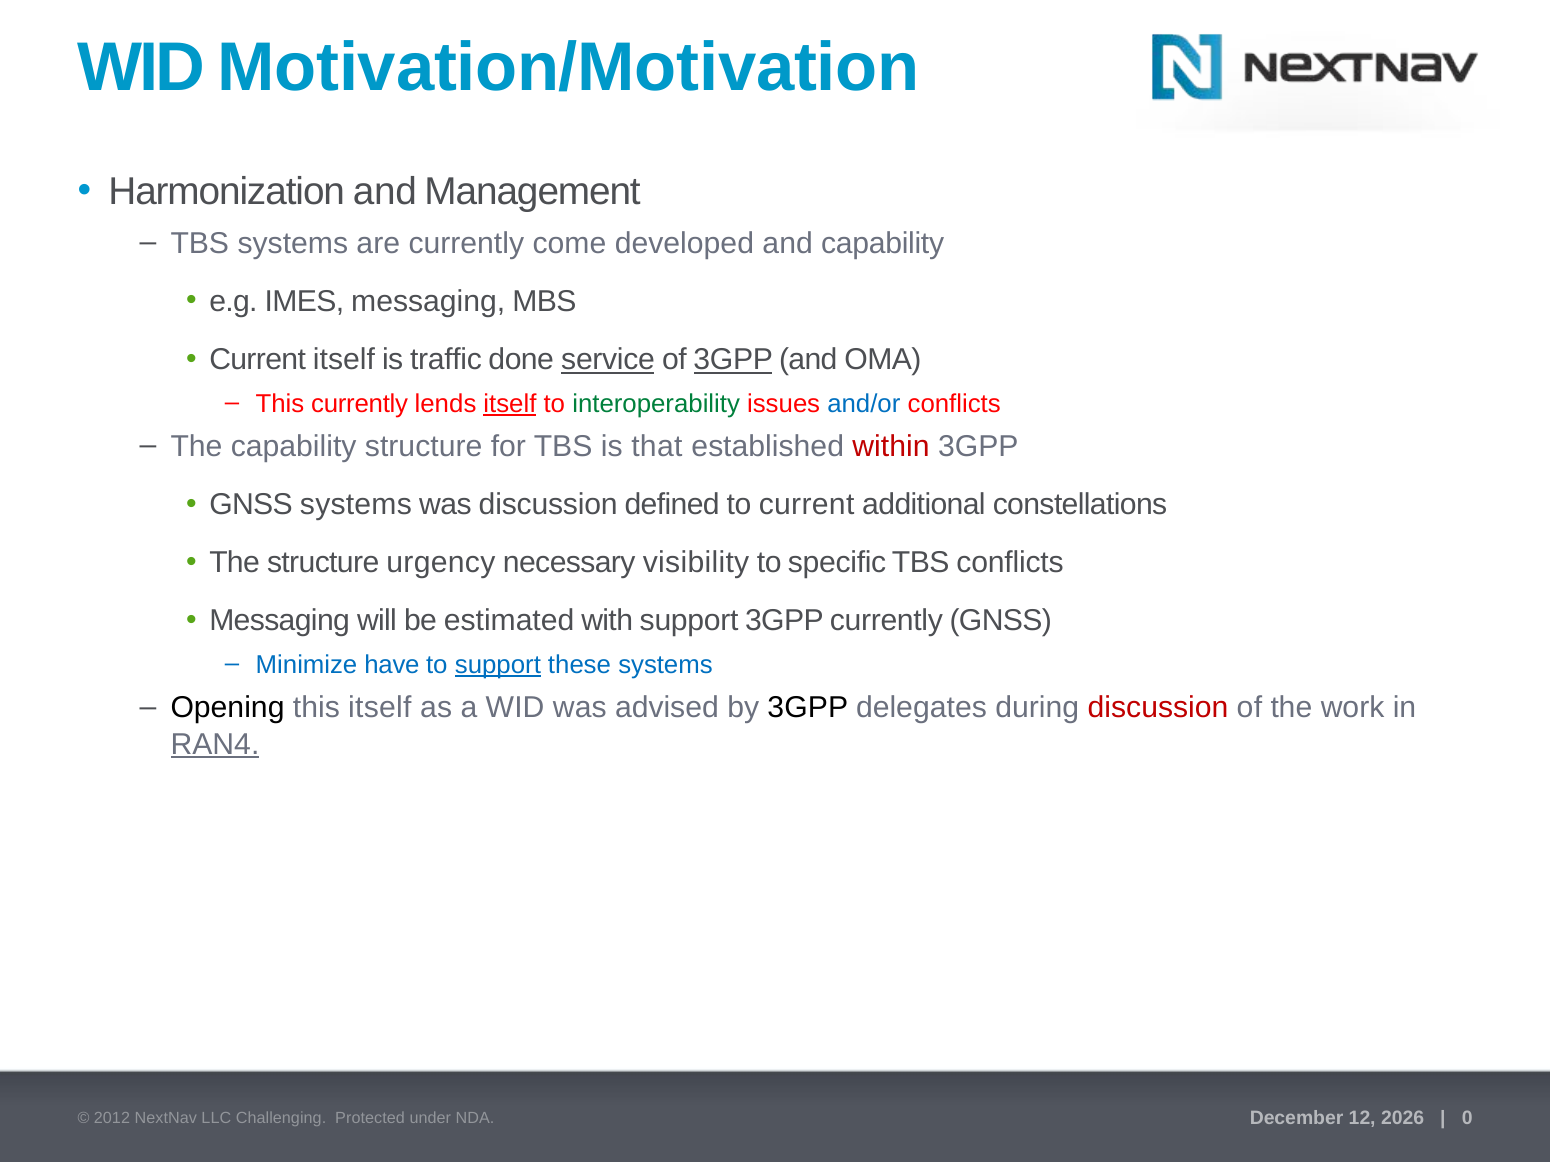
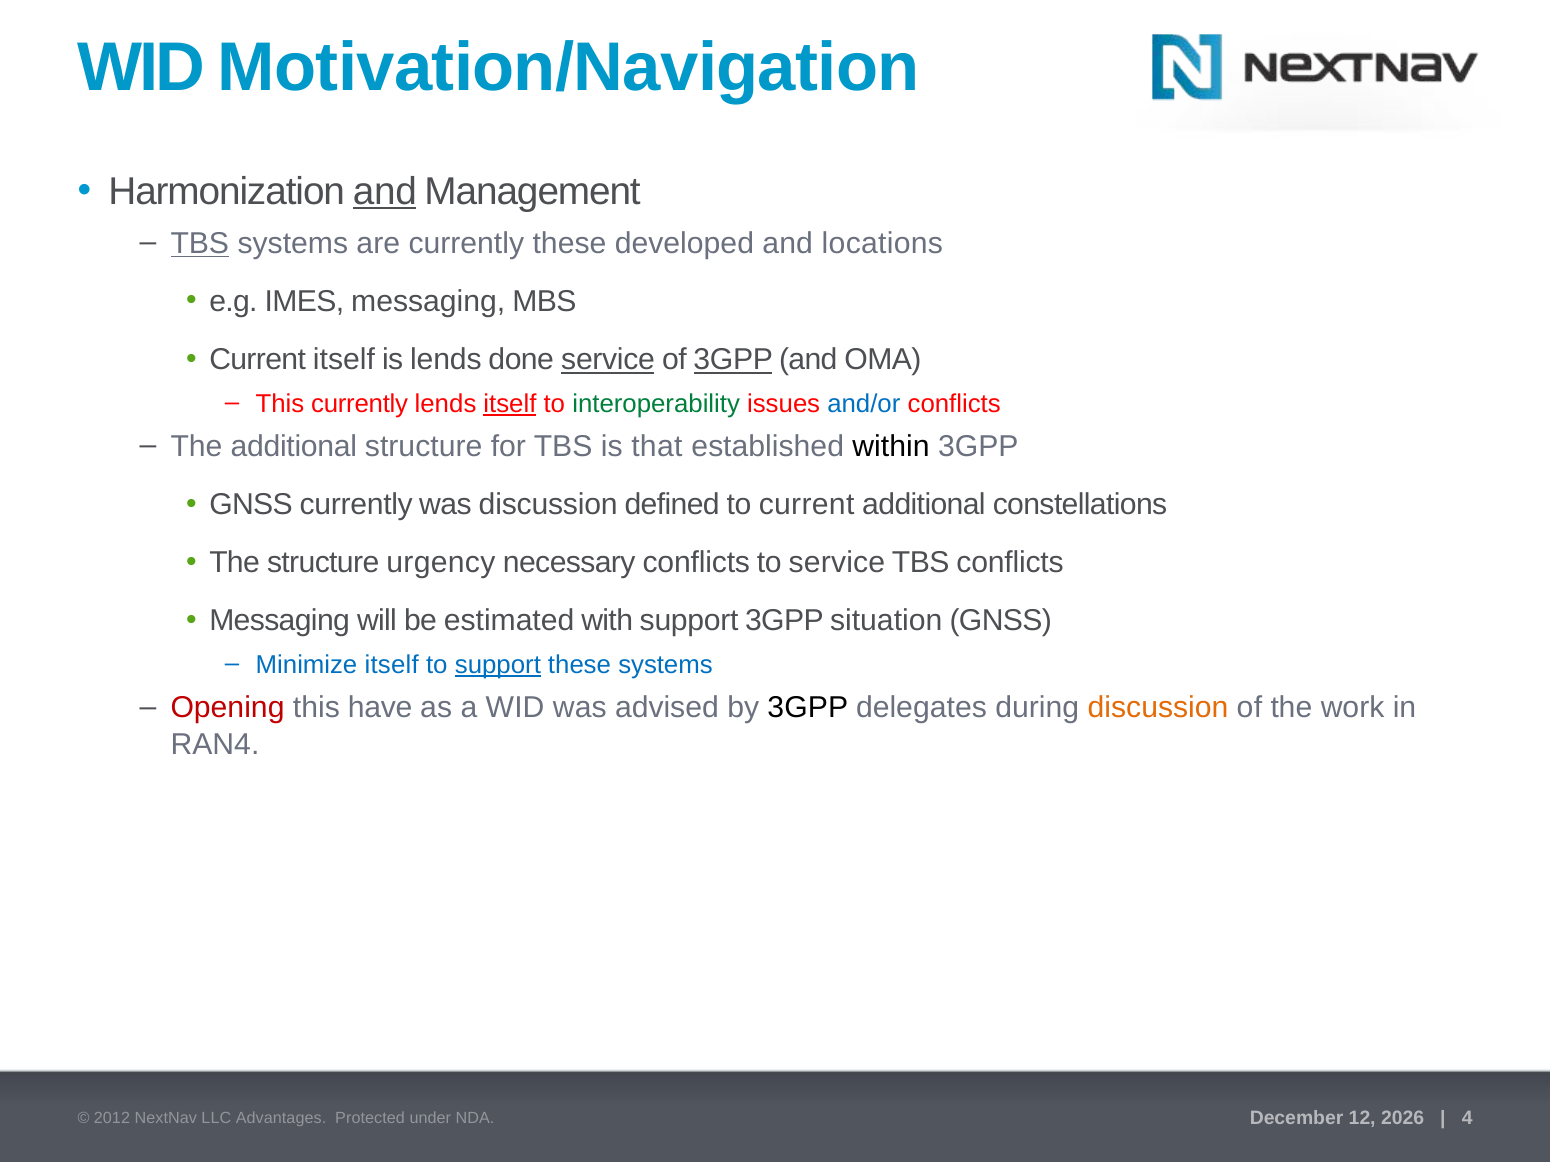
Motivation/Motivation: Motivation/Motivation -> Motivation/Navigation (569, 68)
and underline: none -> present (385, 192)
TBS underline: none -> present (200, 244)
currently come: come -> these (570, 244)
and capability: capability -> locations (882, 244)
is traffic: traffic -> lends (446, 360)
The capability: capability -> additional (294, 447)
within colour: red -> black (891, 447)
GNSS systems: systems -> currently (356, 505)
necessary visibility: visibility -> conflicts (696, 563)
to specific: specific -> service (837, 563)
3GPP currently: currently -> situation (886, 621)
Minimize have: have -> itself (392, 665)
Opening colour: black -> red (228, 708)
this itself: itself -> have (380, 708)
discussion colour: red -> orange (1158, 708)
RAN4 underline: present -> none (215, 745)
0: 0 -> 4 (1467, 1119)
Challenging: Challenging -> Advantages (281, 1118)
